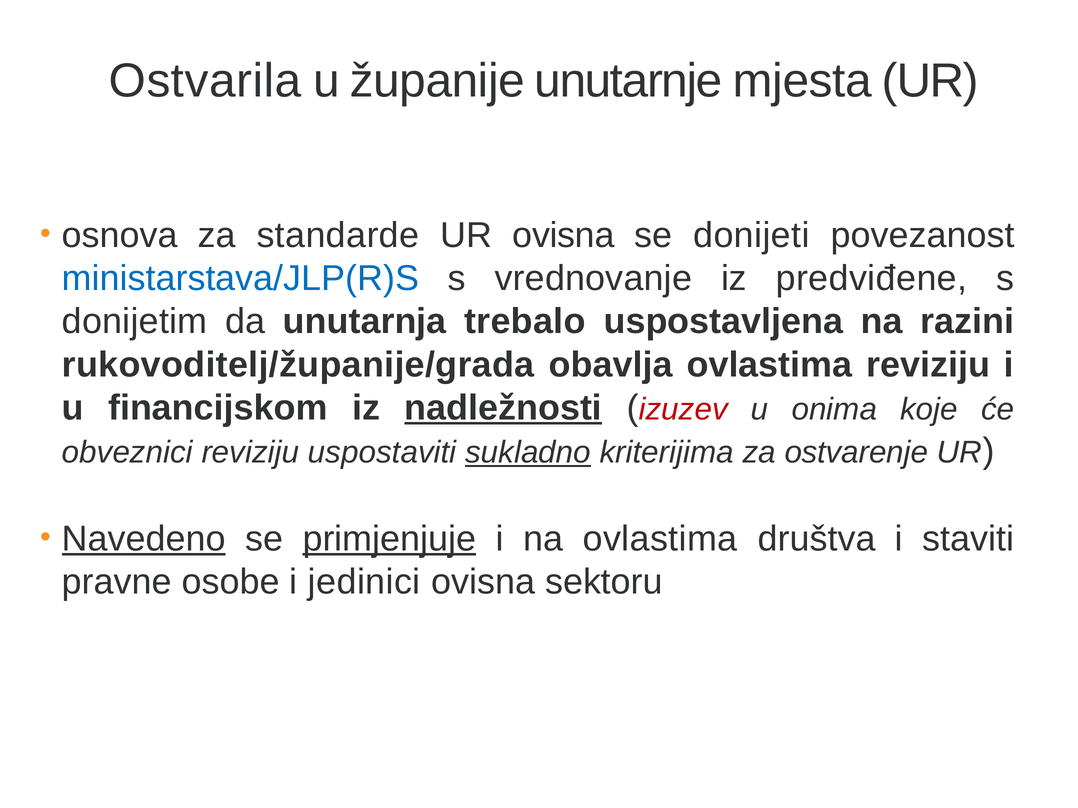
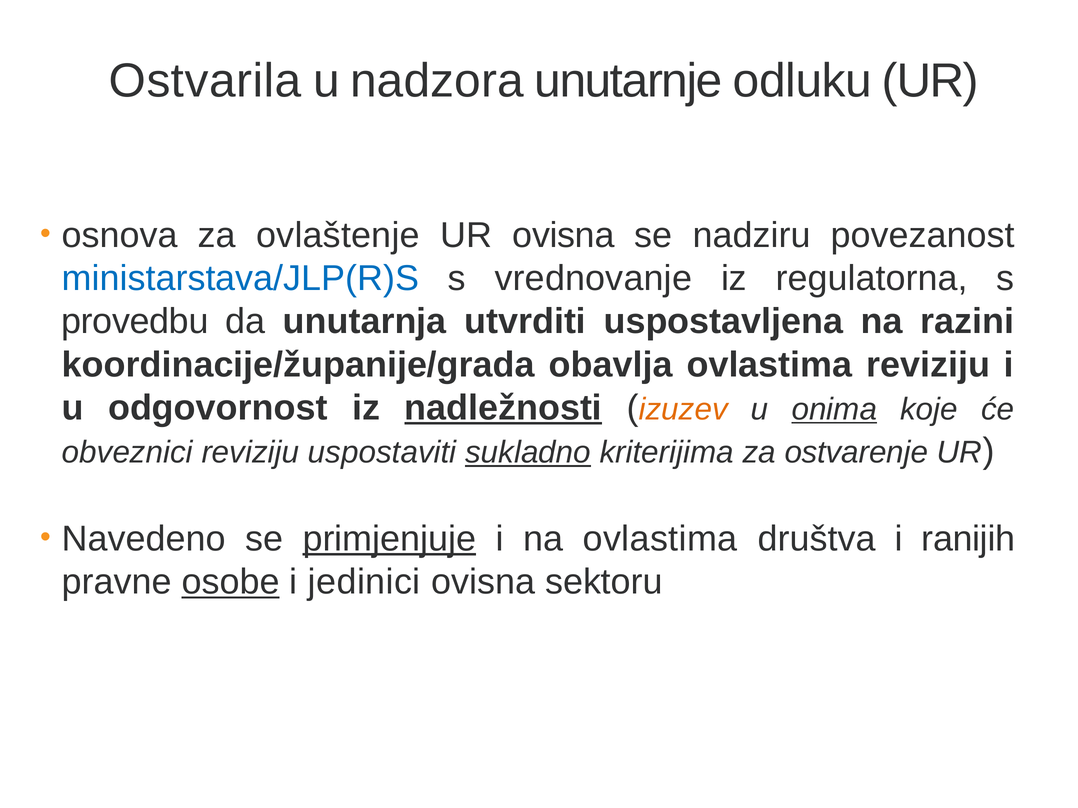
županije: županije -> nadzora (437, 81)
mjesta: mjesta -> odluku (802, 81)
standarde: standarde -> ovlaštenje (338, 236)
donijeti: donijeti -> nadziru (752, 236)
predviđene: predviđene -> regulatorna (872, 279)
donijetim: donijetim -> provedbu (135, 322)
trebalo: trebalo -> utvrditi (525, 322)
rukovoditelj/županije/grada: rukovoditelj/županije/grada -> koordinacije/županije/grada (298, 365)
financijskom: financijskom -> odgovornost (218, 408)
izuzev colour: red -> orange (683, 410)
onima underline: none -> present (834, 410)
Navedeno underline: present -> none (144, 539)
staviti: staviti -> ranijih (968, 539)
osobe underline: none -> present (231, 582)
